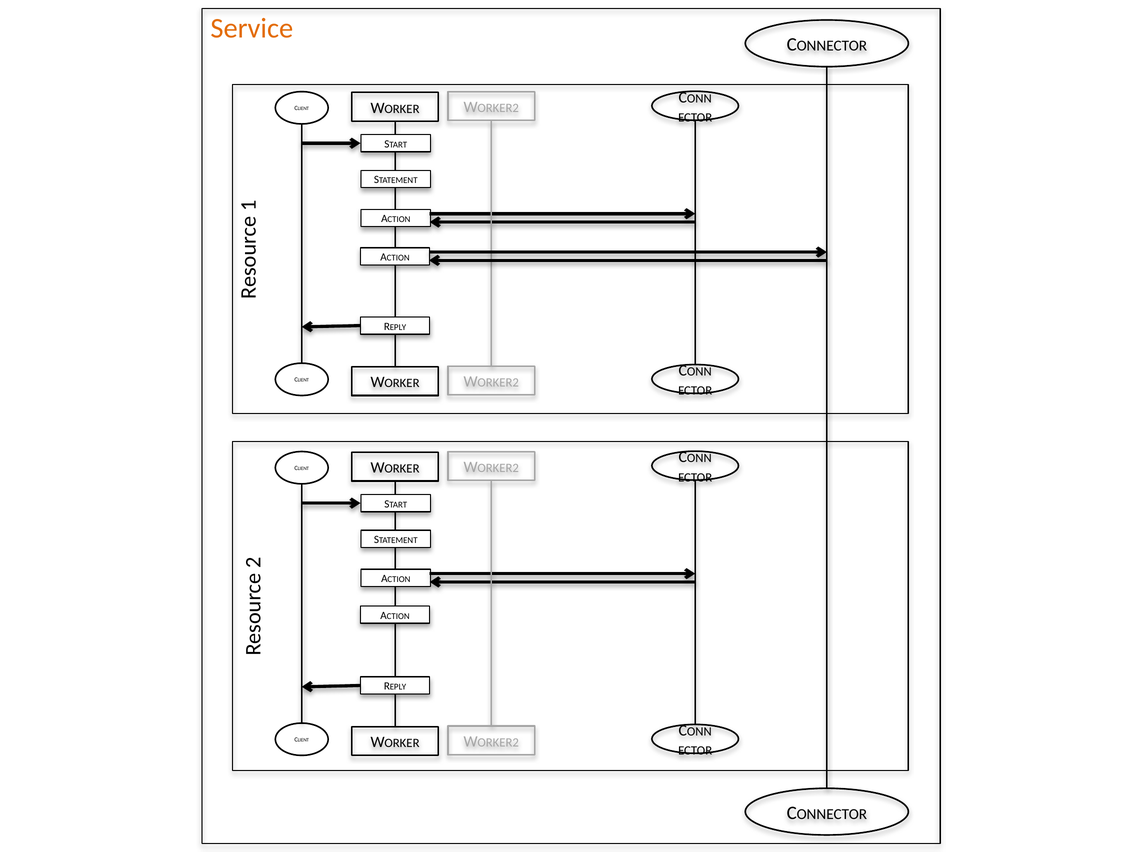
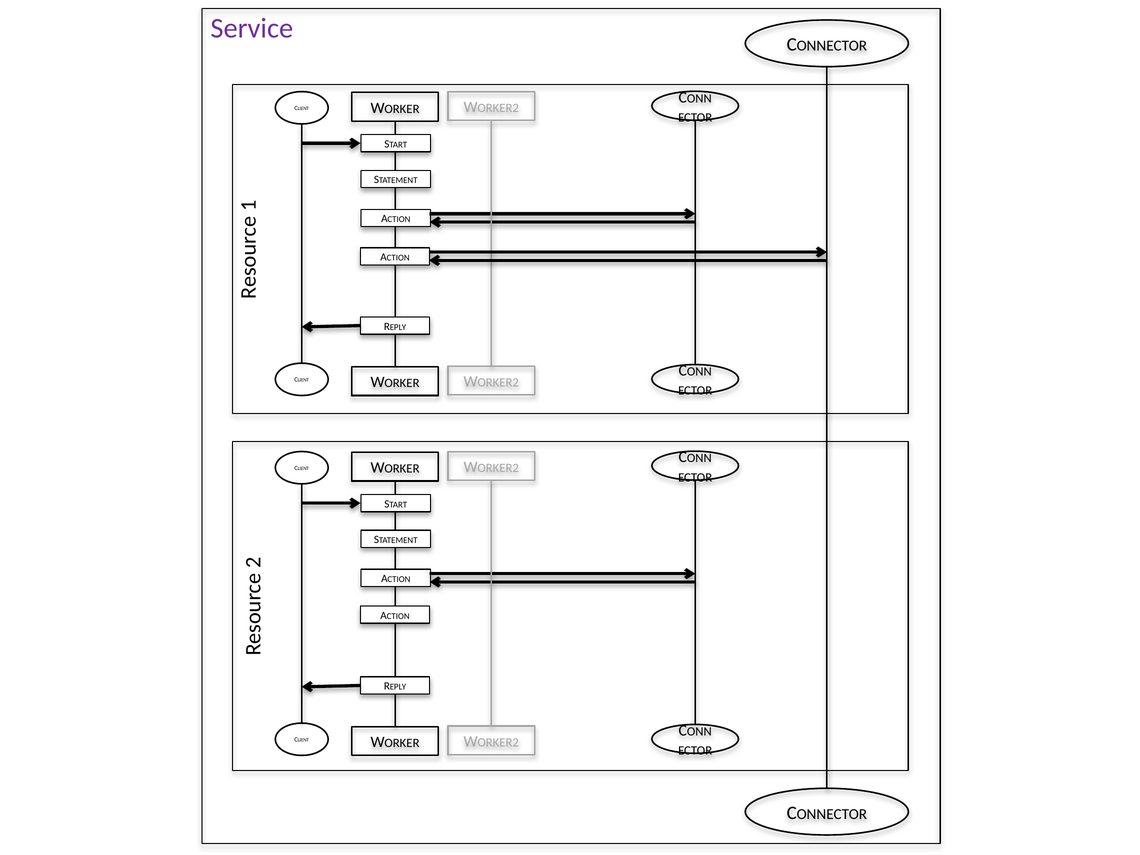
Service colour: orange -> purple (252, 29)
